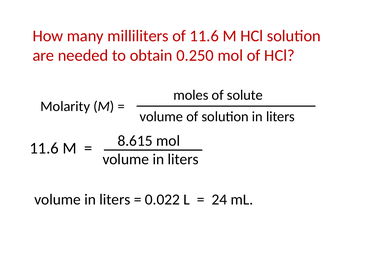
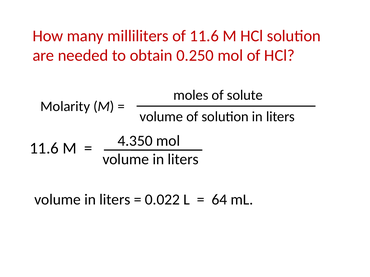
8.615: 8.615 -> 4.350 (135, 141)
24: 24 -> 64 (219, 200)
